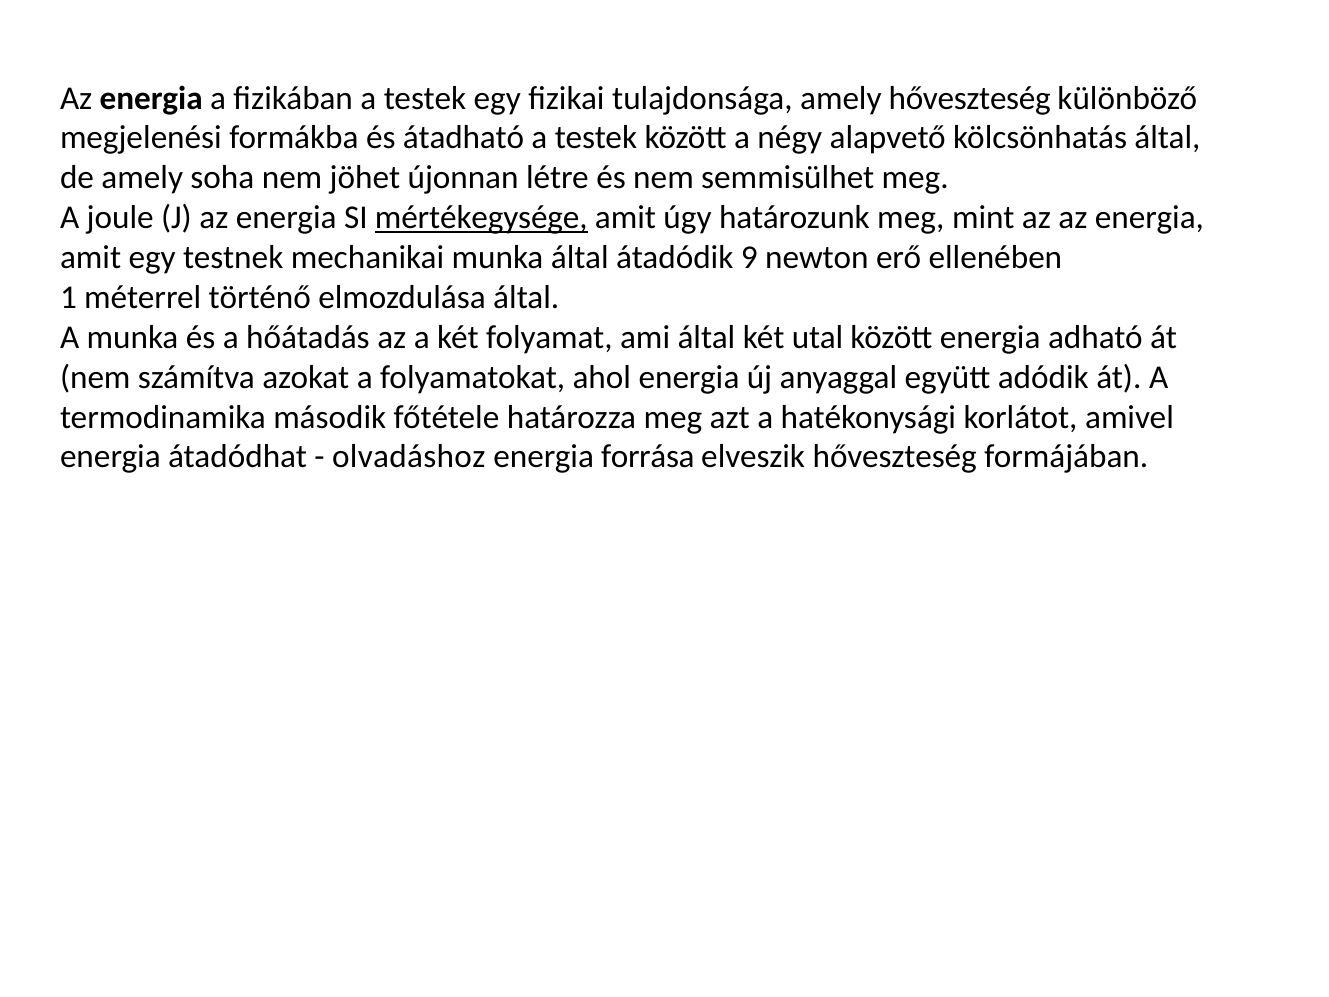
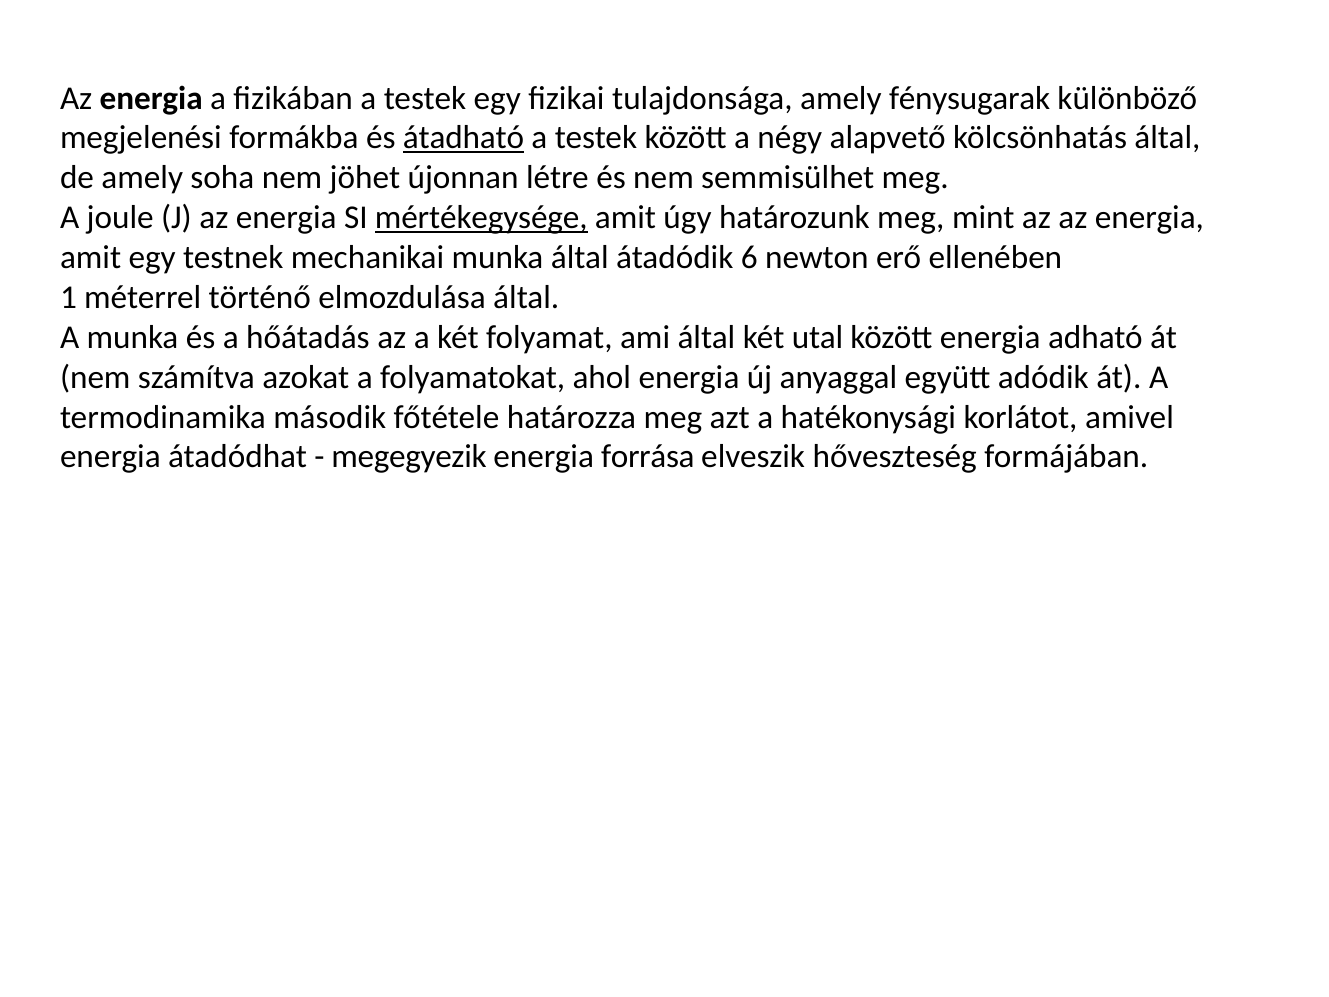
amely hőveszteség: hőveszteség -> fénysugarak (970, 98)
átadható underline: none -> present (464, 138)
9: 9 -> 6 (749, 258)
olvadáshoz: olvadáshoz -> megegyezik (409, 457)
